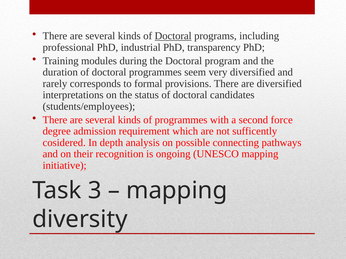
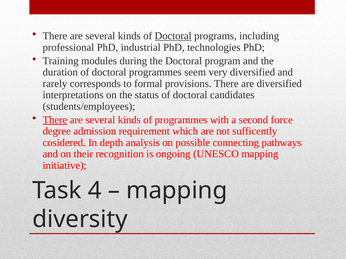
transparency: transparency -> technologies (214, 47)
There underline: none -> present (55, 120)
3: 3 -> 4 (95, 191)
